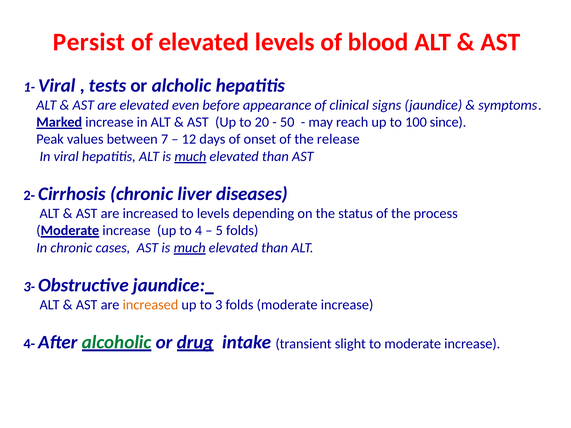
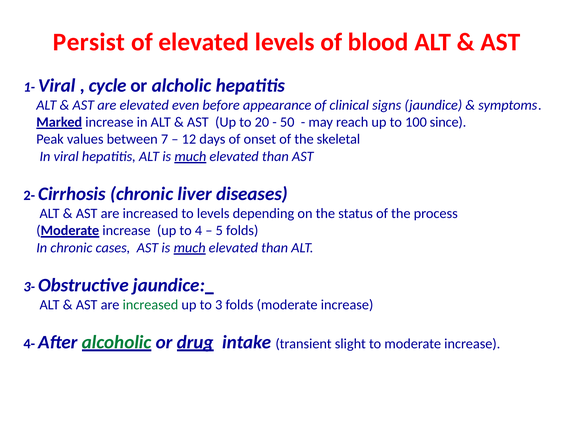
tests: tests -> cycle (108, 85)
release: release -> skeletal (338, 139)
increased colour: orange -> green (150, 305)
